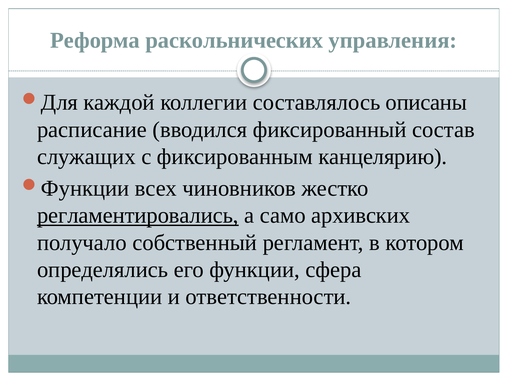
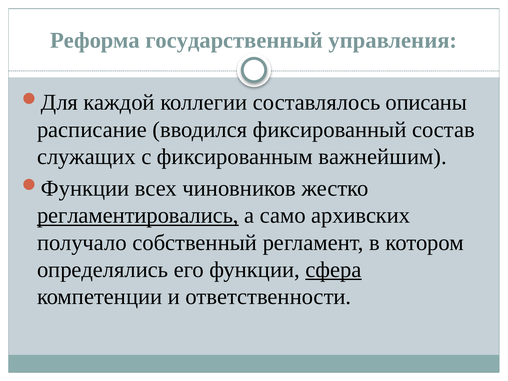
раскольнических: раскольнических -> государственный (234, 40)
канцелярию: канцелярию -> важнейшим (383, 157)
сфера underline: none -> present (334, 270)
